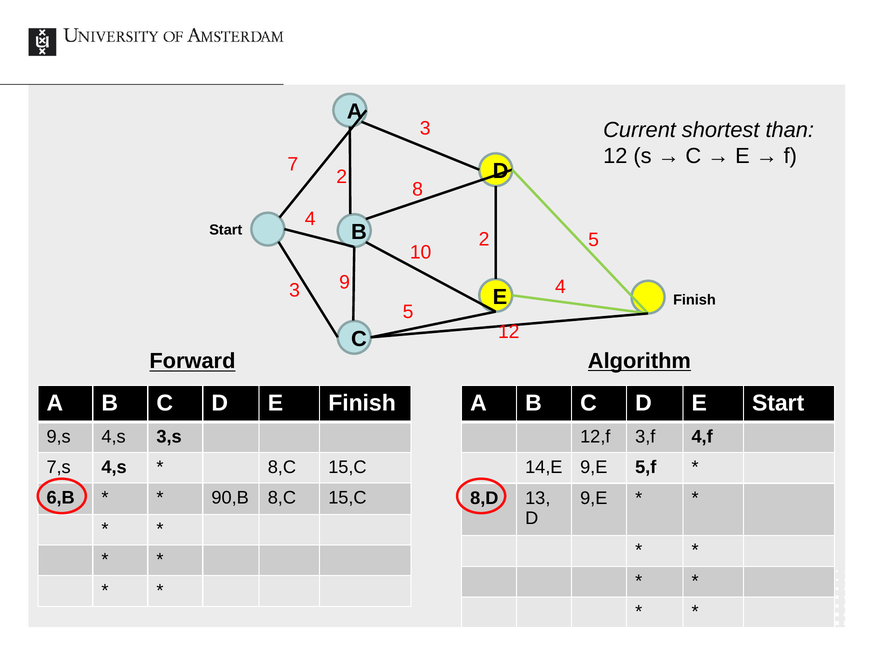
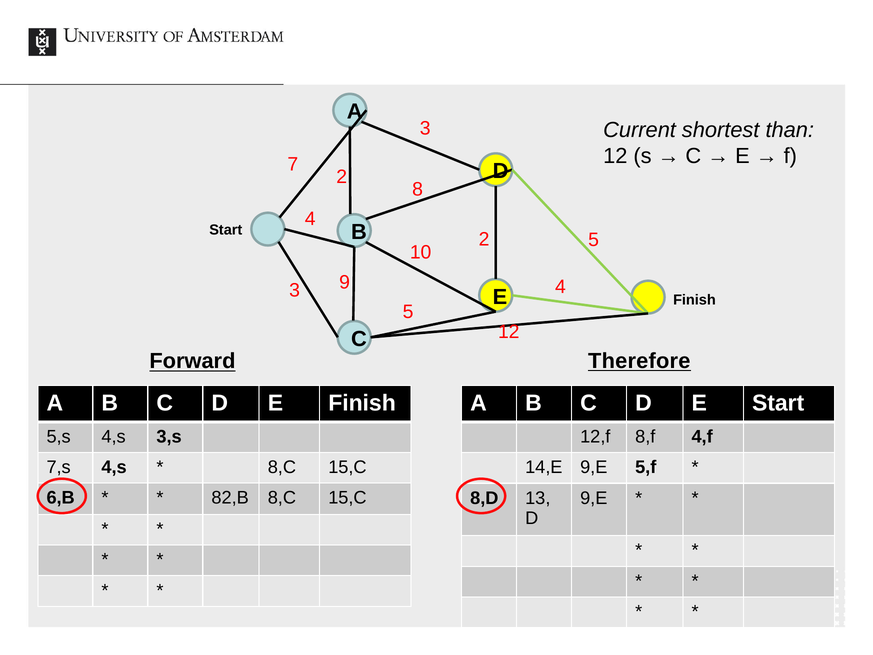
Algorithm: Algorithm -> Therefore (639, 361)
9,s: 9,s -> 5,s (59, 437)
3,f: 3,f -> 8,f (645, 437)
90,B: 90,B -> 82,B (230, 498)
